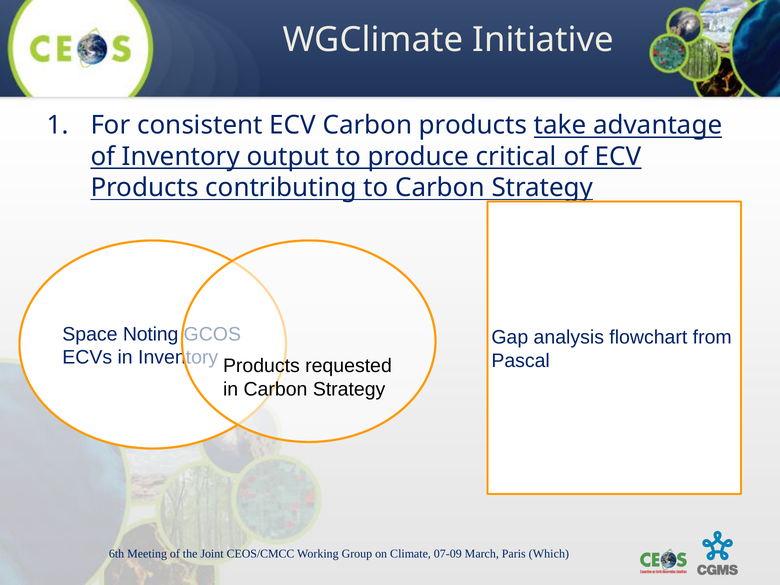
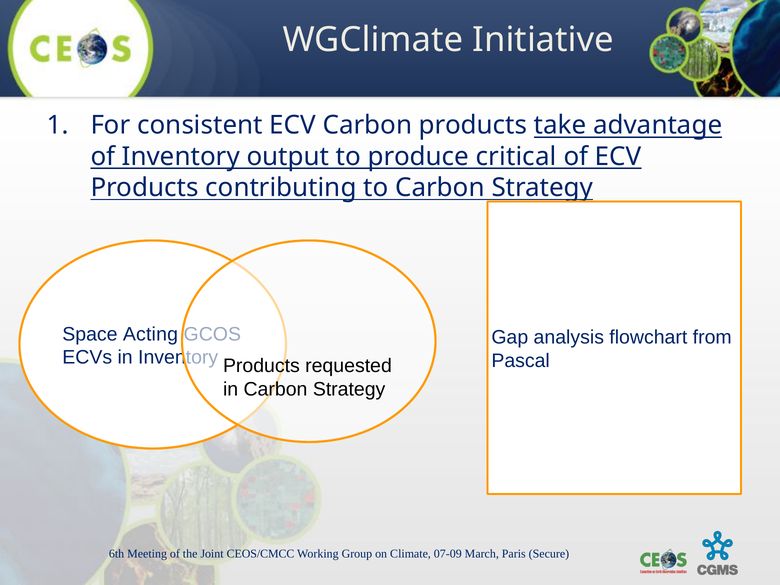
Noting: Noting -> Acting (150, 334)
Which: Which -> Secure (549, 554)
